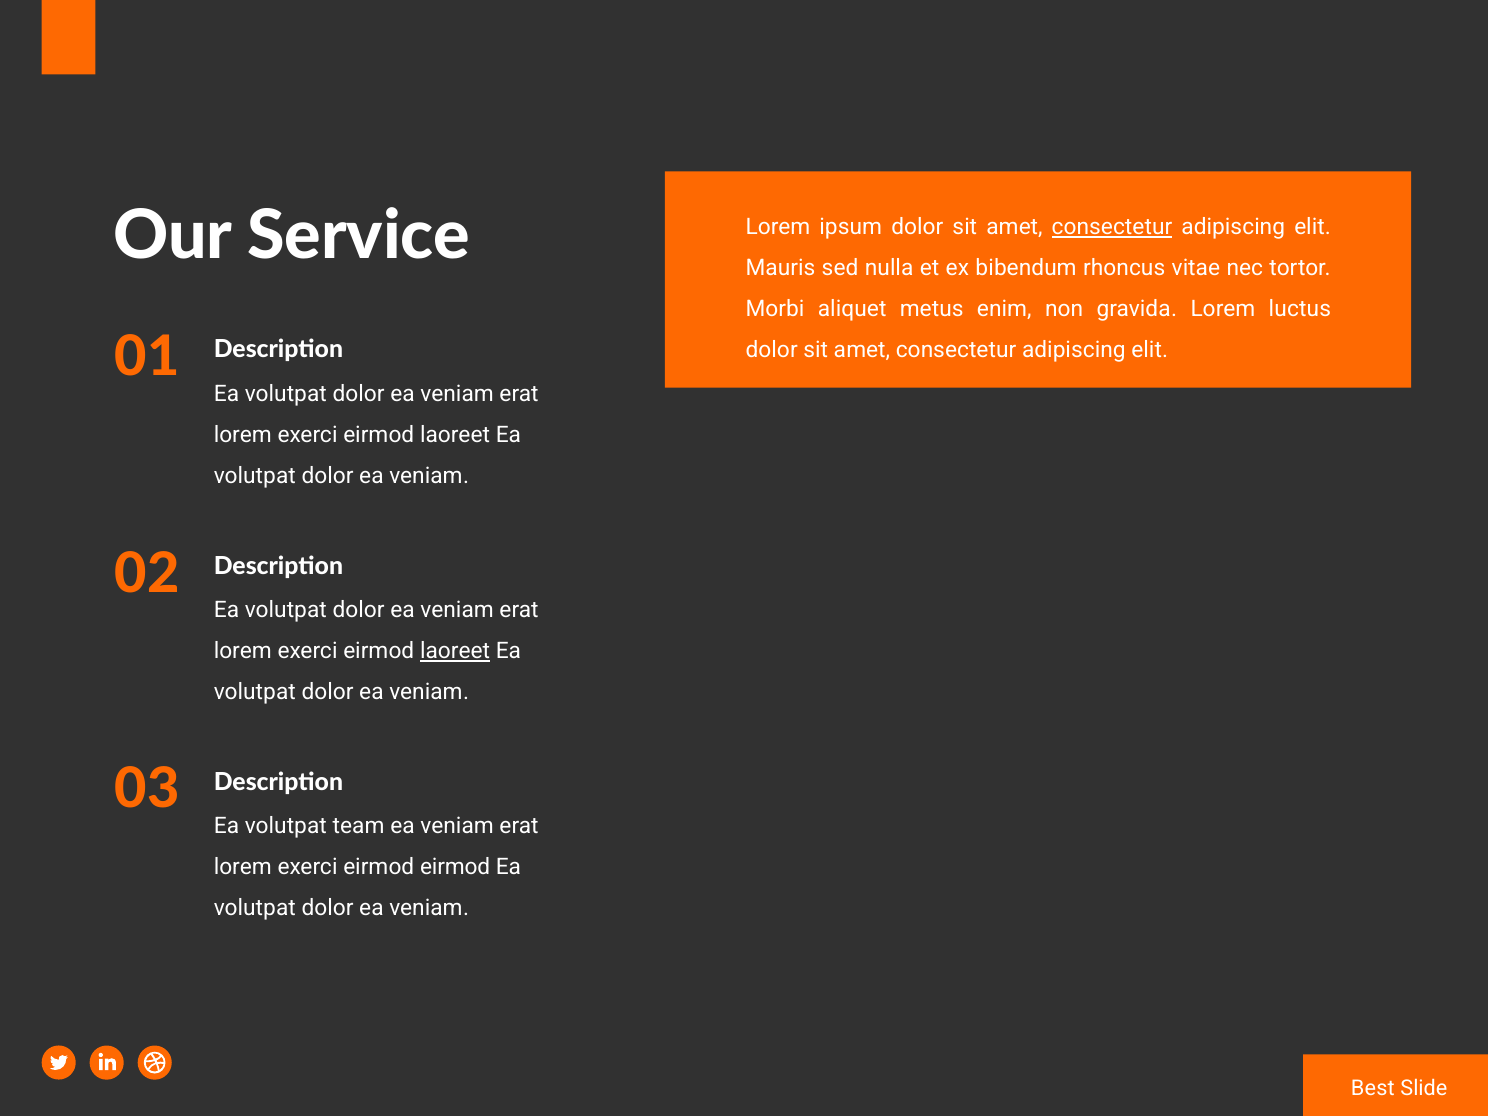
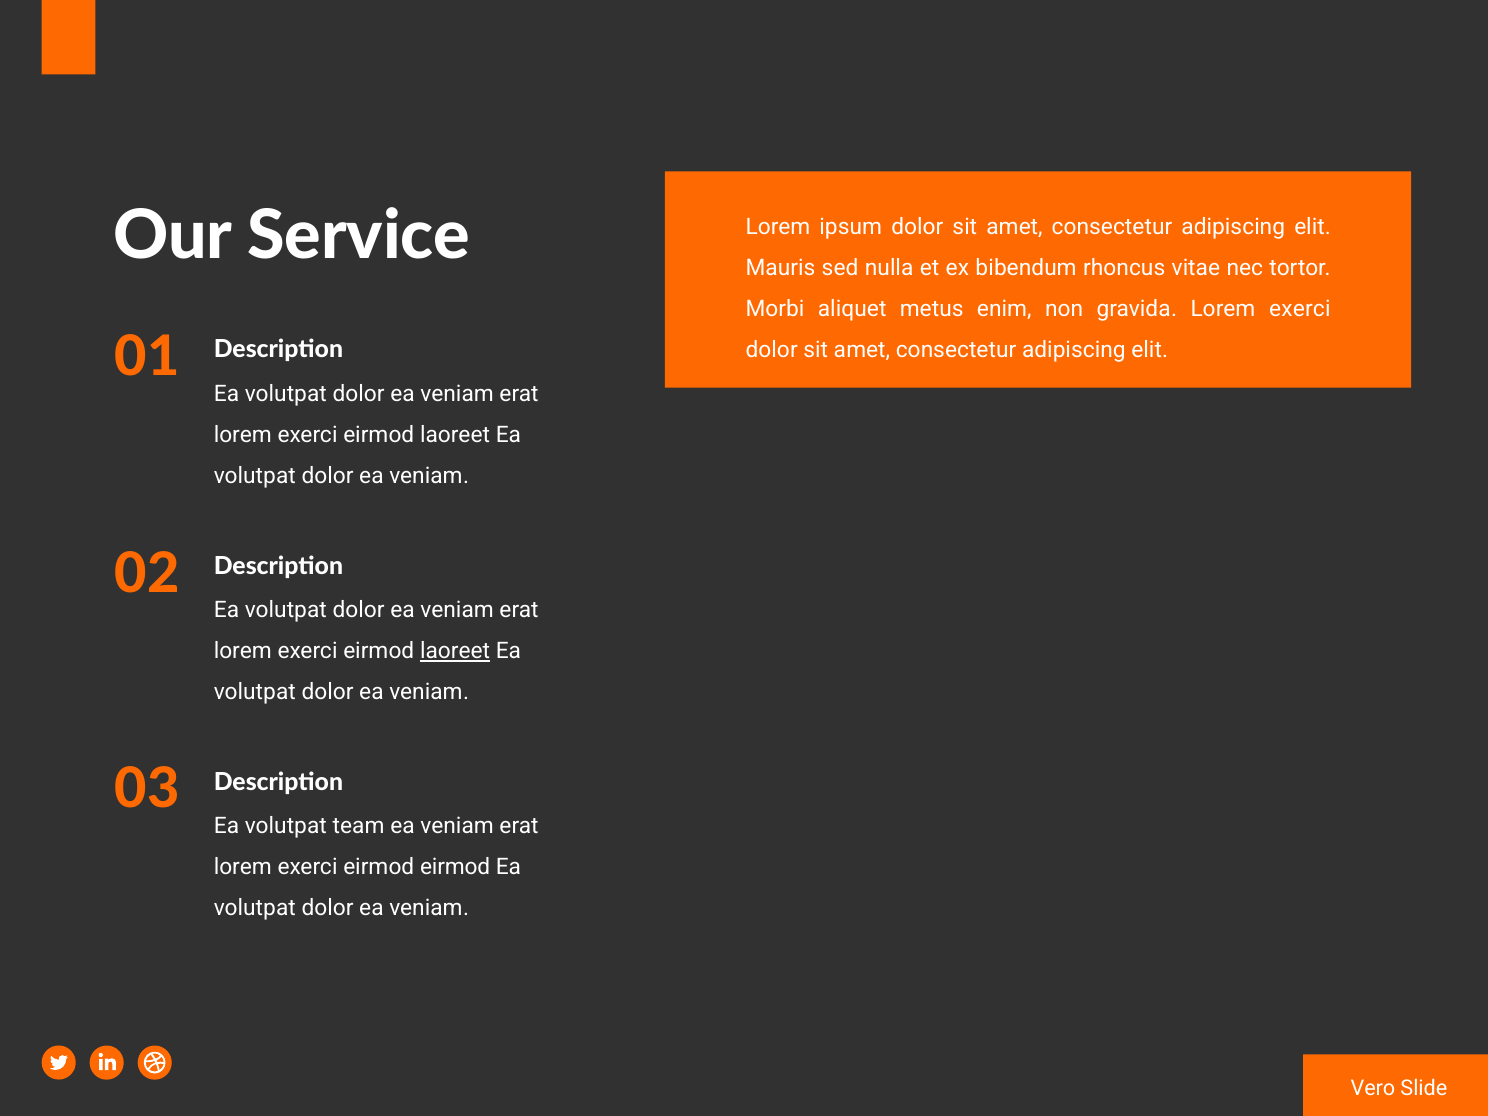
consectetur underline: present -> none (1112, 227)
gravida Lorem luctus: luctus -> exerci (1300, 309)
Best: Best -> Vero (1373, 1088)
